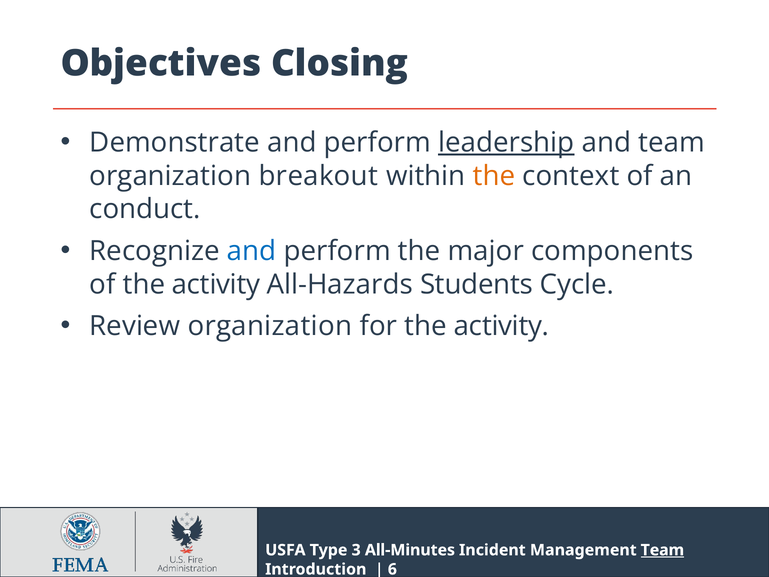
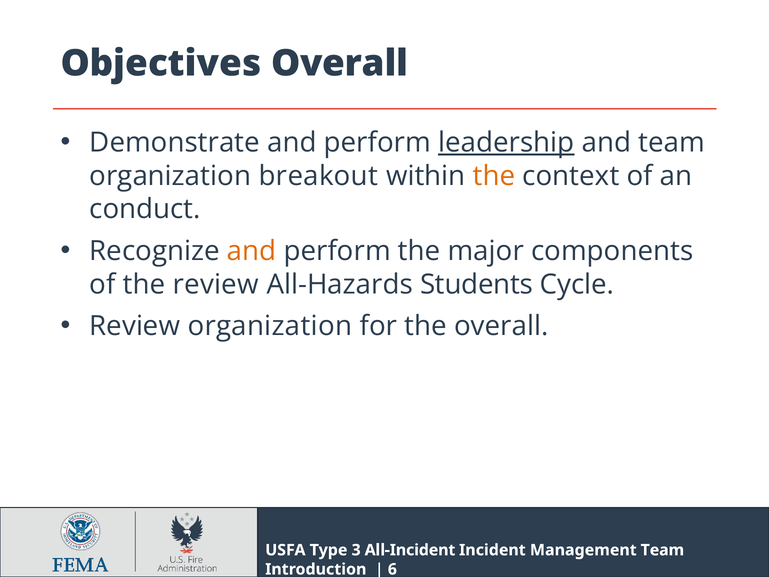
Objectives Closing: Closing -> Overall (340, 64)
and colour: blue -> orange (252, 251)
of the activity: activity -> review (216, 284)
for the activity: activity -> overall (501, 326)
All-Minutes: All-Minutes -> All-Incident (410, 550)
Team underline: present -> none (662, 550)
